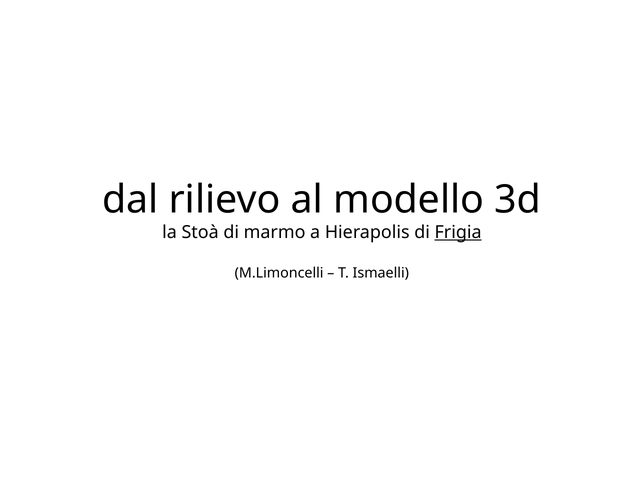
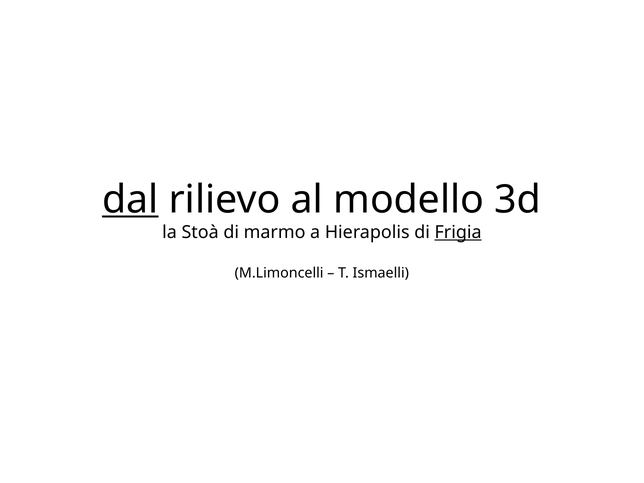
dal underline: none -> present (130, 200)
